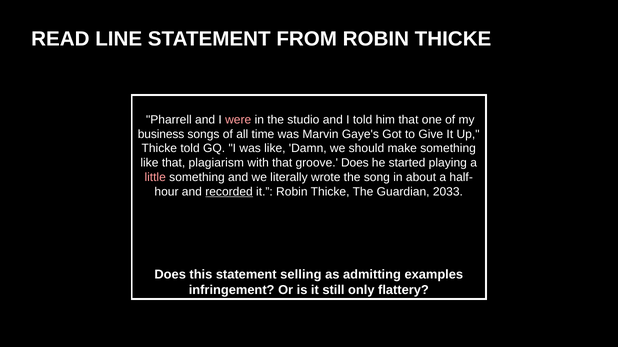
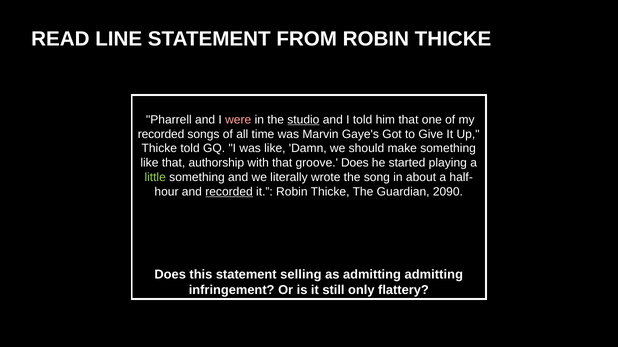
studio underline: none -> present (303, 120)
business: business -> recorded (161, 134)
plagiarism: plagiarism -> authorship (216, 163)
little colour: pink -> light green (155, 178)
2033: 2033 -> 2090 (448, 192)
admitting examples: examples -> admitting (434, 275)
